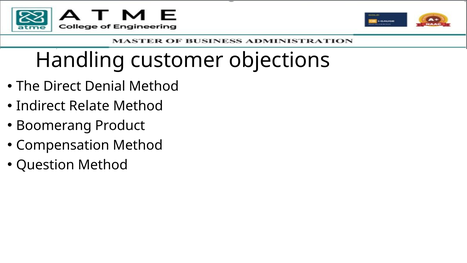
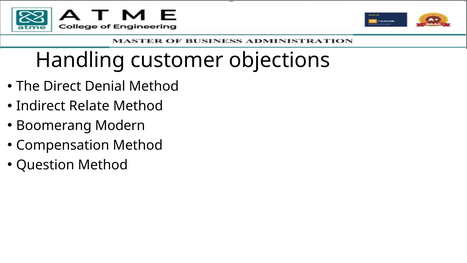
Product: Product -> Modern (120, 126)
